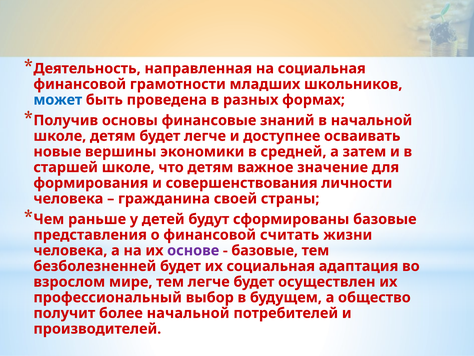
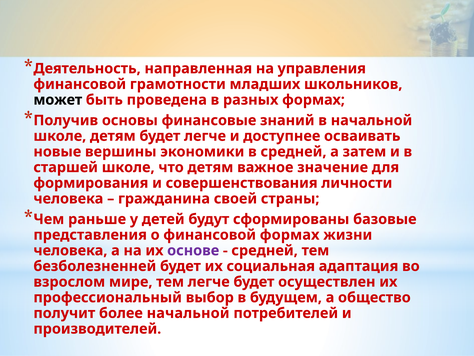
на социальная: социальная -> управления (322, 68)
может colour: blue -> black (58, 100)
финансовой считать: считать -> формах (290, 235)
базовые: базовые -> средней (265, 250)
